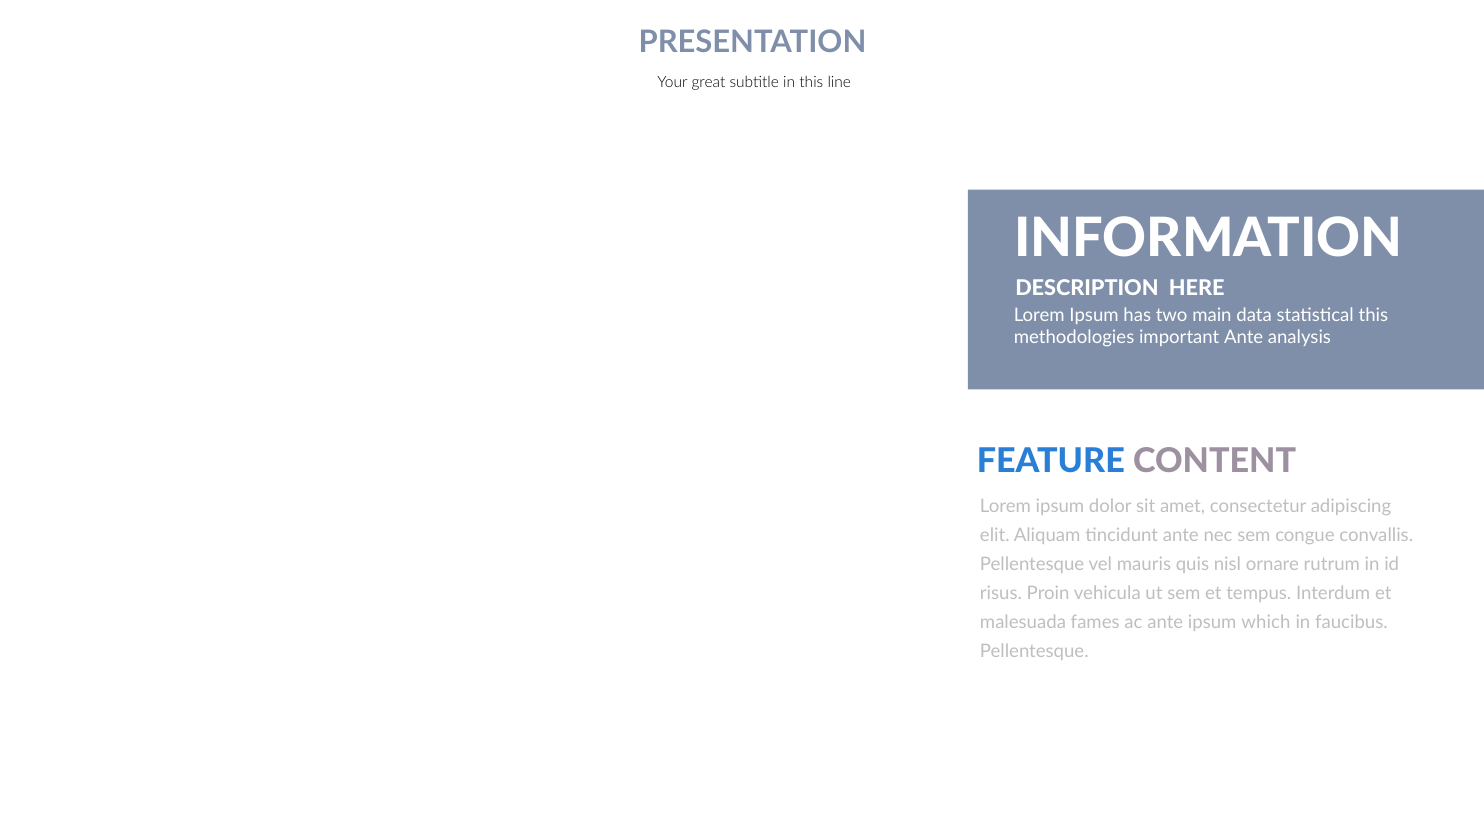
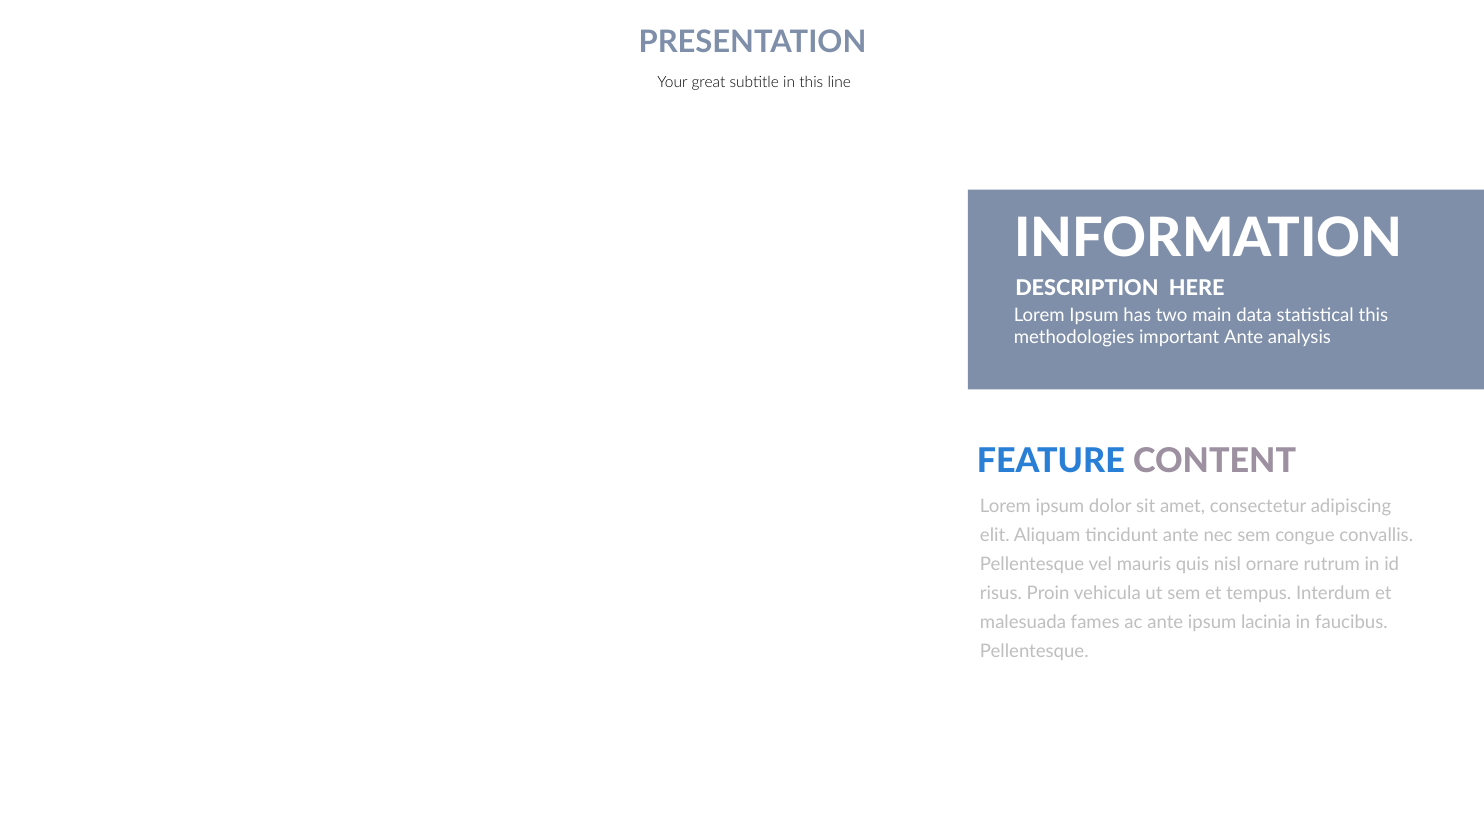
which: which -> lacinia (1266, 622)
